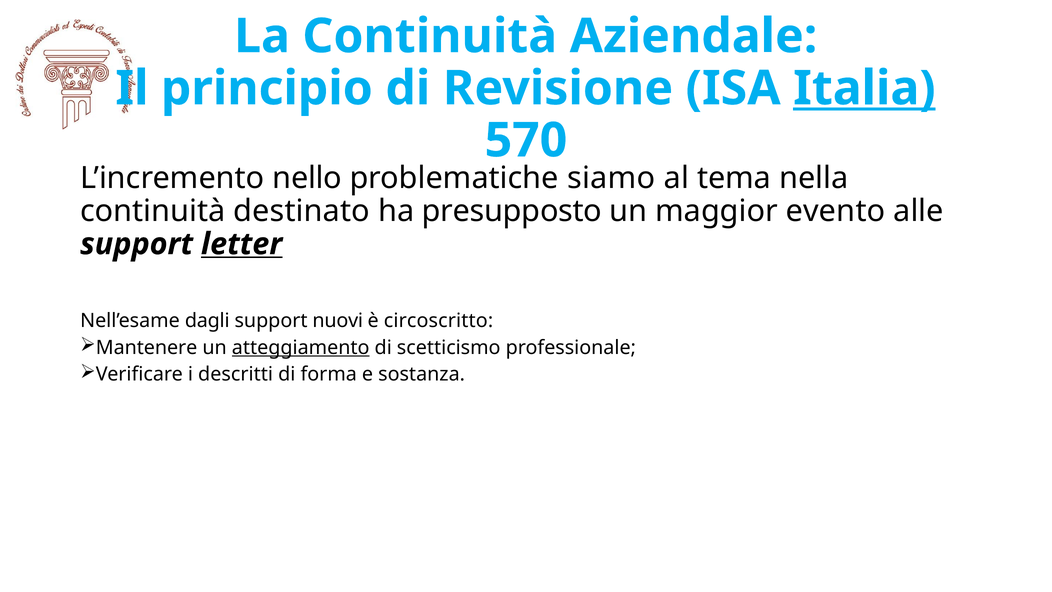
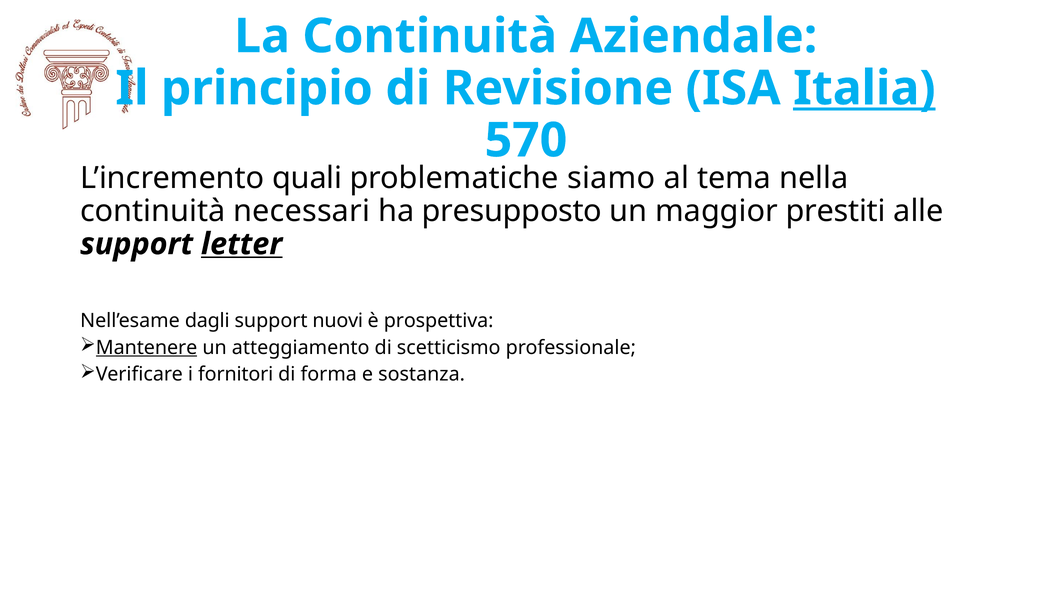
nello: nello -> quali (307, 178)
destinato: destinato -> necessari (302, 211)
evento: evento -> prestiti (836, 211)
circoscritto: circoscritto -> prospettiva (439, 321)
Mantenere underline: none -> present (147, 348)
atteggiamento underline: present -> none (301, 348)
descritti: descritti -> fornitori (236, 374)
